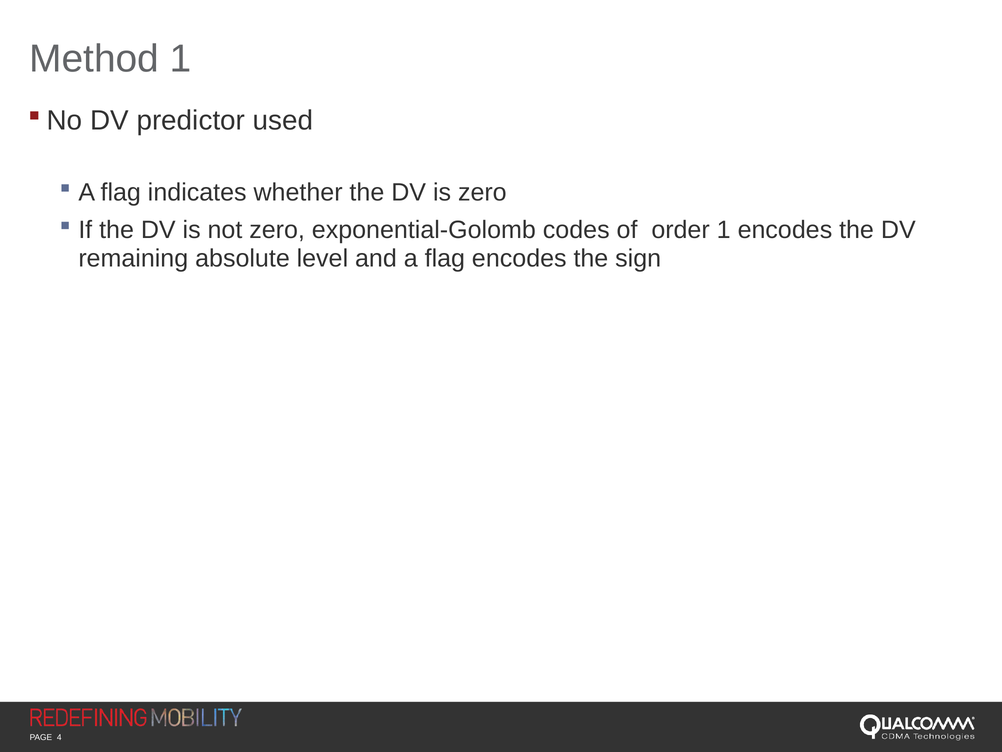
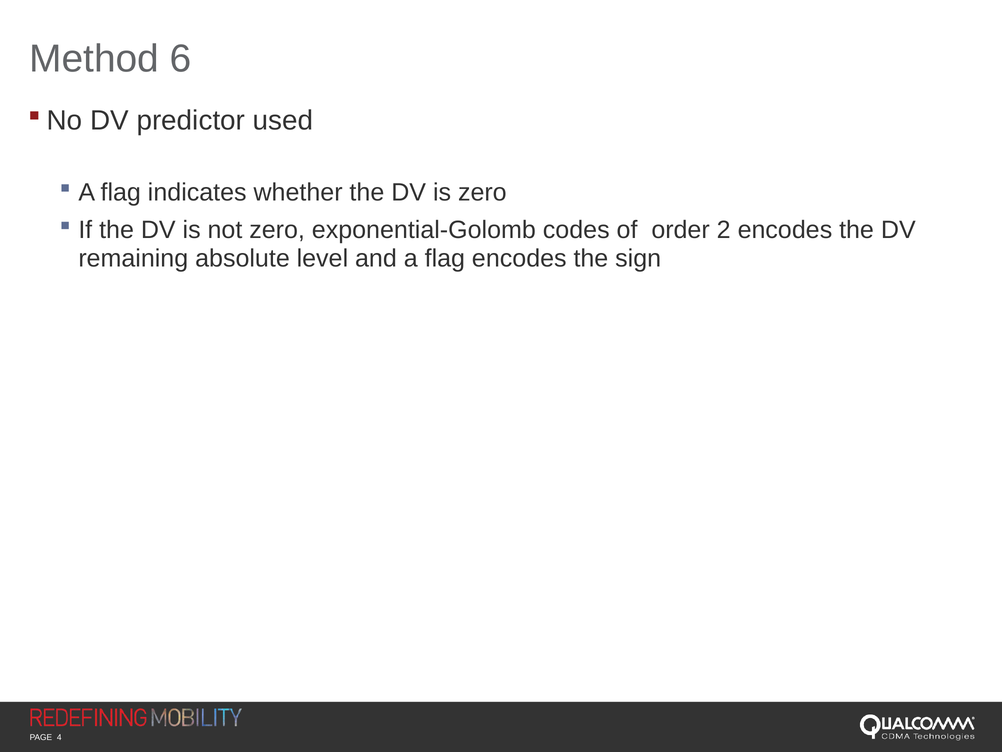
Method 1: 1 -> 6 (181, 59)
order 1: 1 -> 2 (724, 230)
